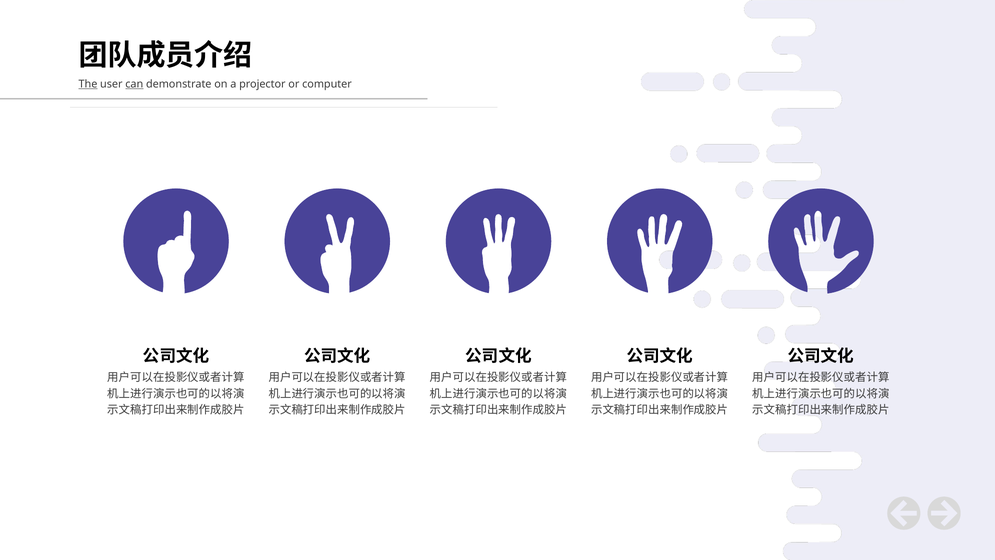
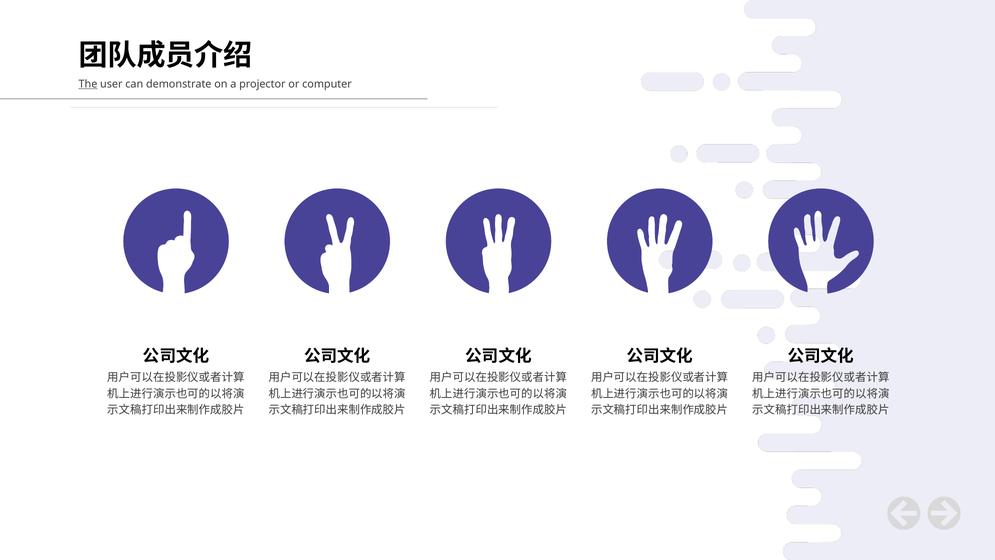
can underline: present -> none (134, 84)
